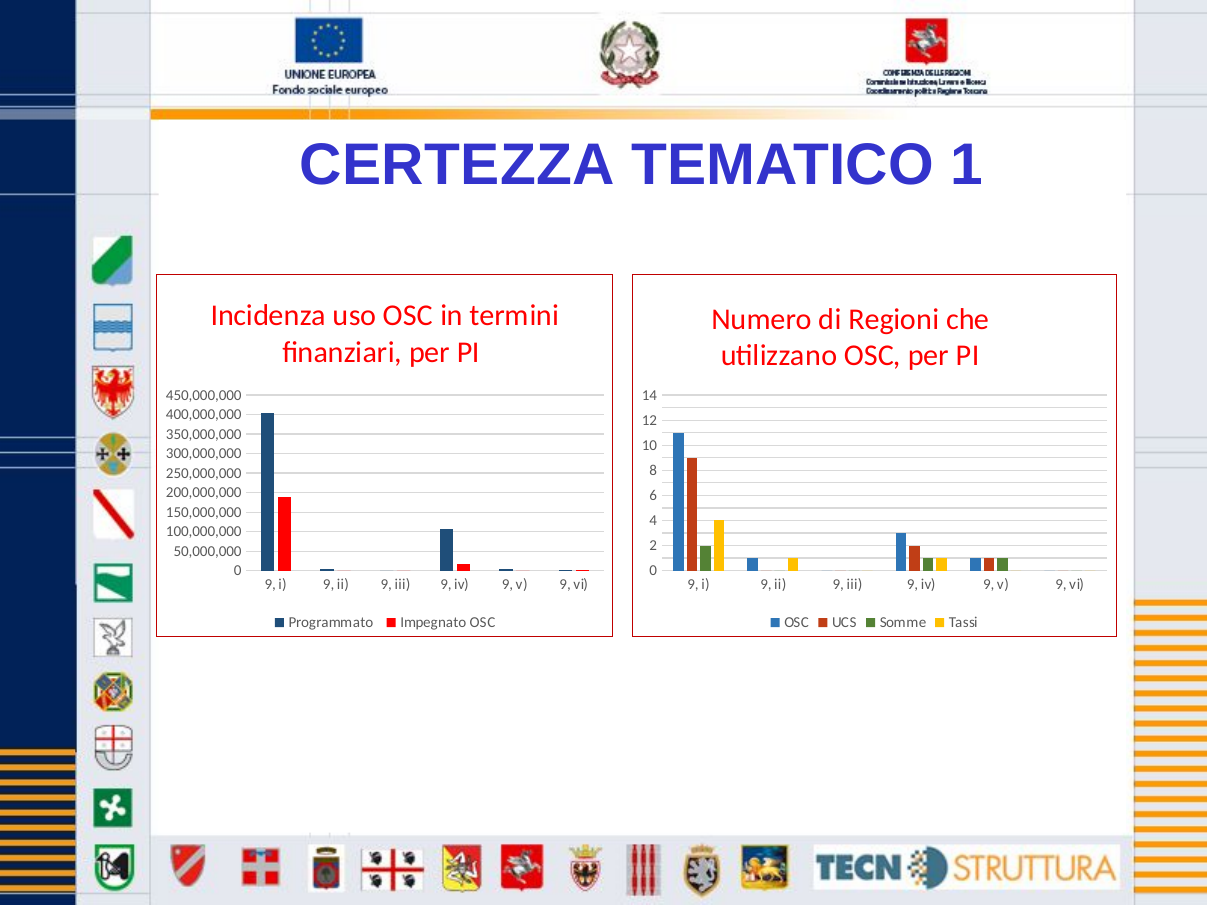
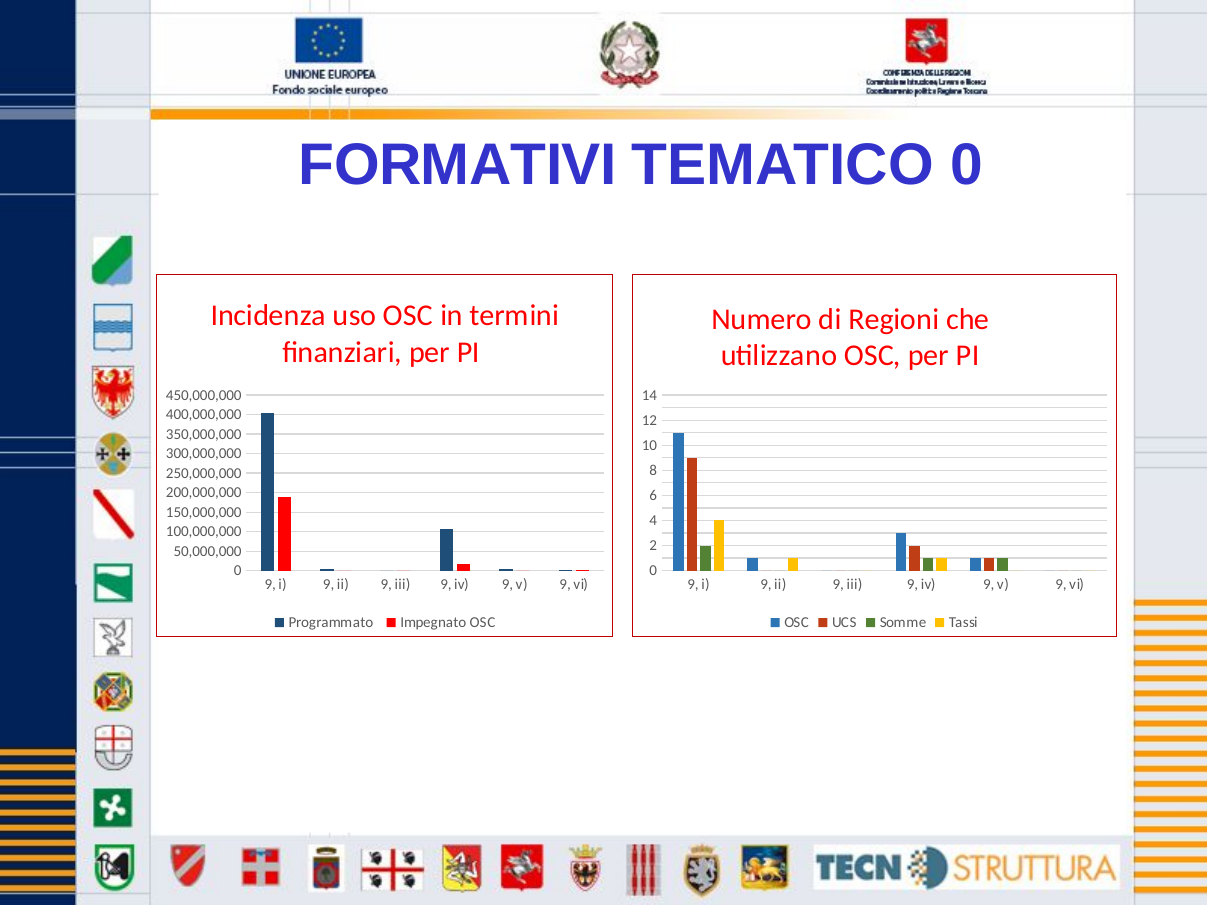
CERTEZZA: CERTEZZA -> FORMATIVI (458, 165)
TEMATICO 1: 1 -> 0 (966, 165)
